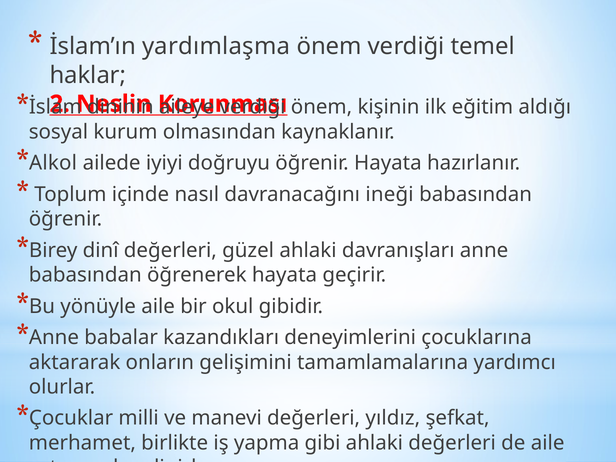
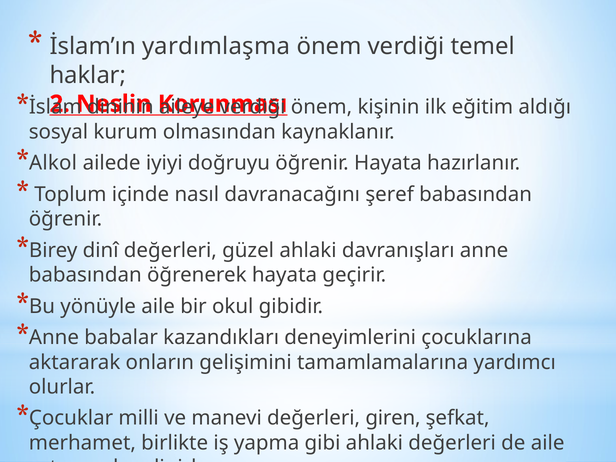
ineği: ineği -> şeref (390, 194)
yıldız: yıldız -> giren (393, 418)
